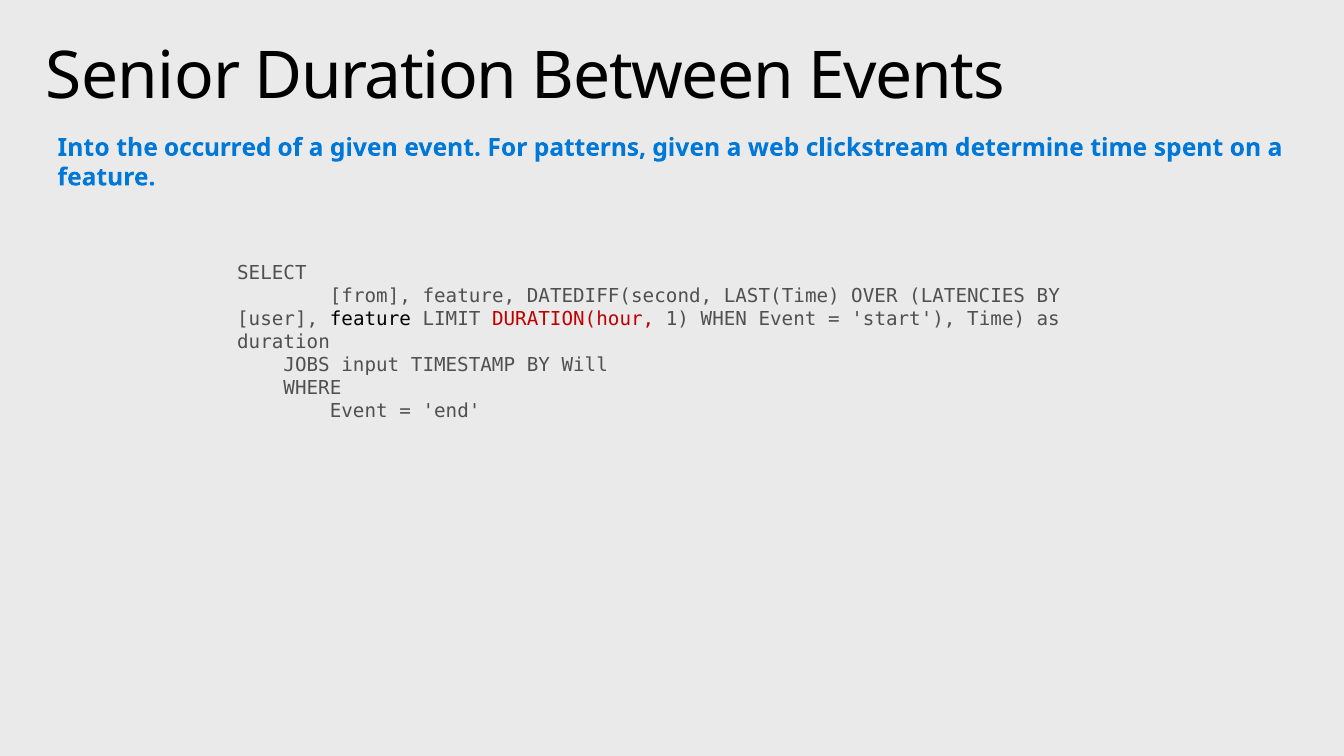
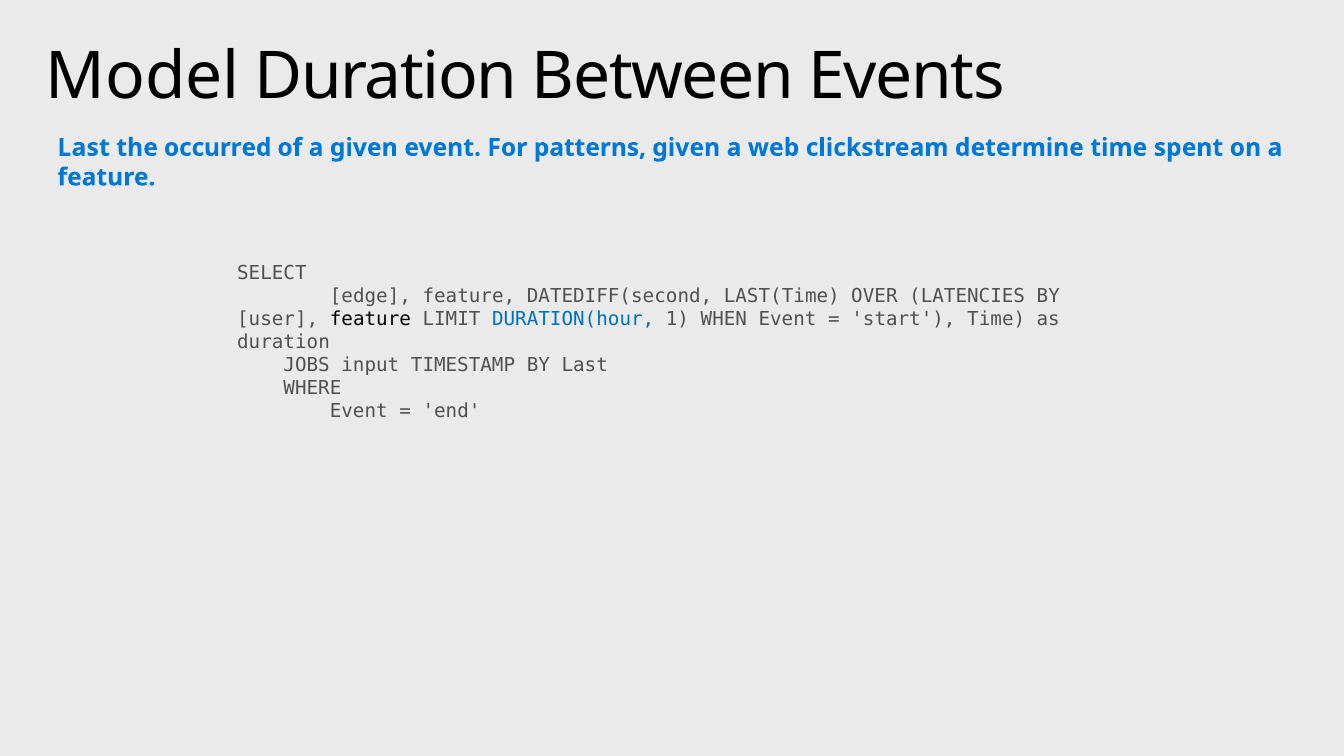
Senior: Senior -> Model (143, 77)
Into: Into -> Last (84, 148)
from: from -> edge (370, 296)
DURATION(hour colour: red -> blue (573, 319)
BY Will: Will -> Last (585, 365)
